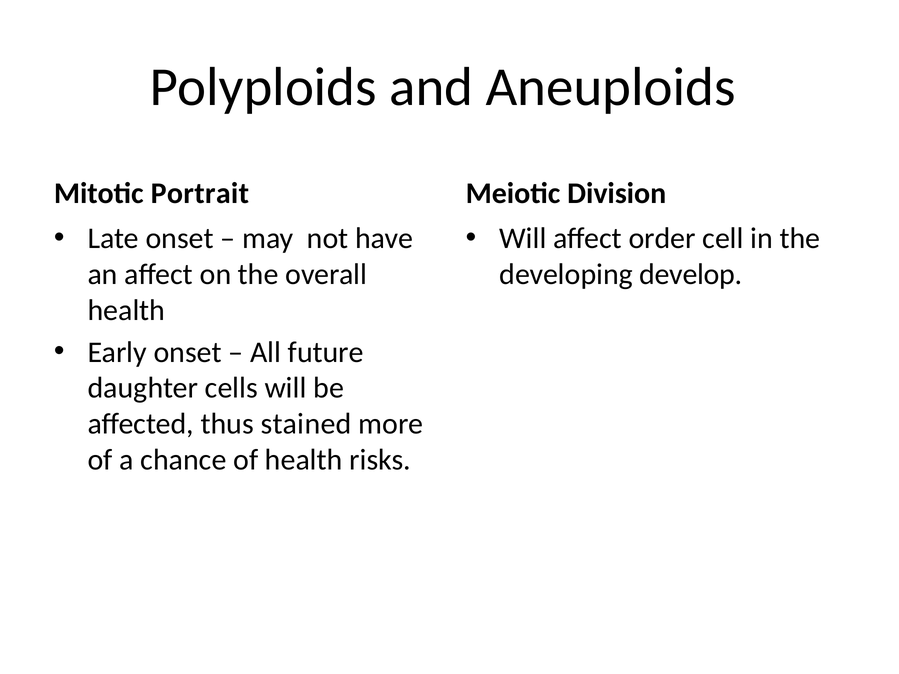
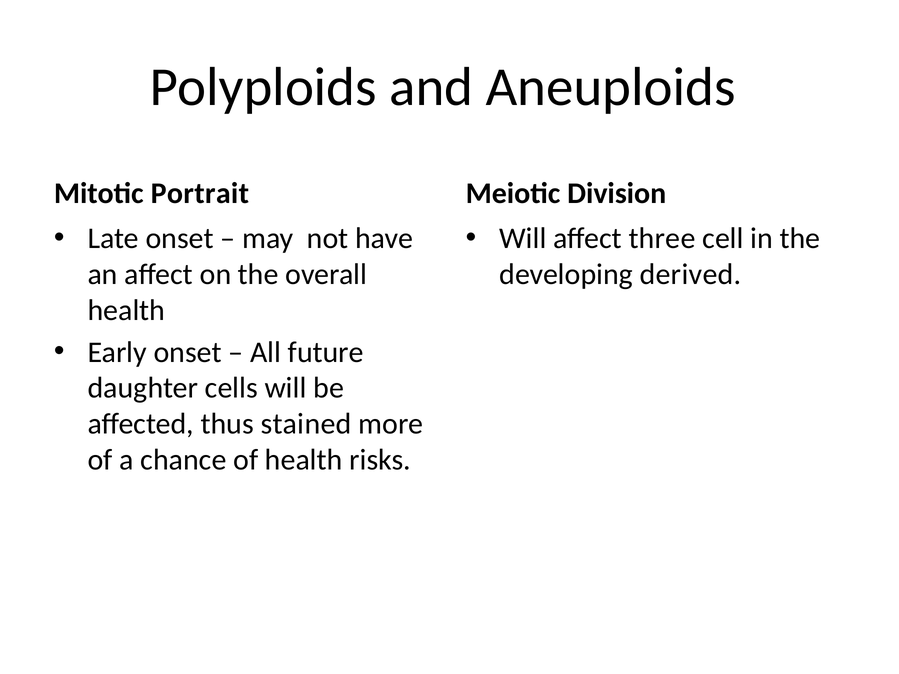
order: order -> three (662, 238)
develop: develop -> derived (691, 274)
